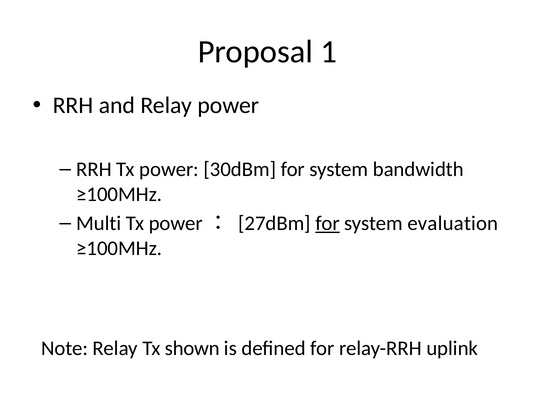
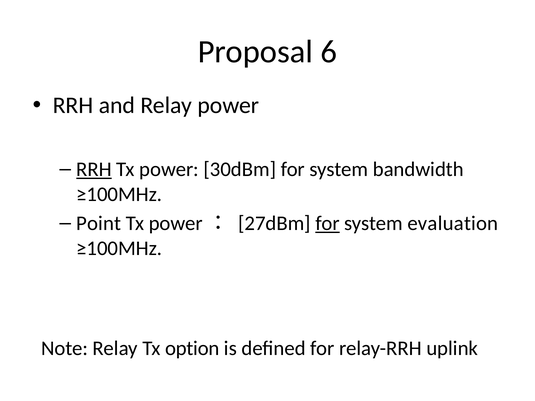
1: 1 -> 6 (329, 52)
RRH underline: none -> present (94, 169)
Multi: Multi -> Point (99, 223)
shown: shown -> option (192, 348)
